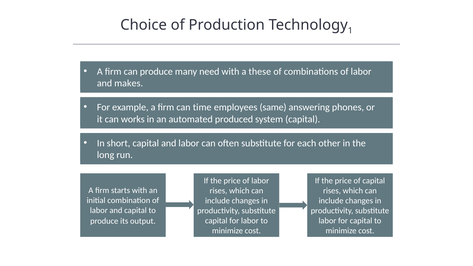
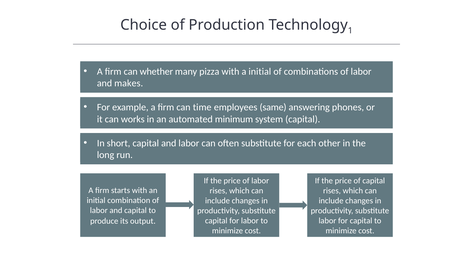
can produce: produce -> whether (156, 71)
need: need -> pizza (209, 71)
a these: these -> initial (260, 71)
produced: produced -> minimum (234, 119)
